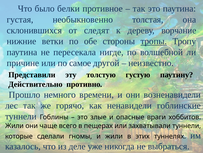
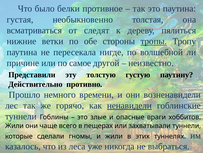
склонившихся: склонившихся -> всматриваться (34, 30)
ворчание: ворчание -> пялиться (179, 30)
ненавидели underline: none -> present (129, 105)
деле: деле -> леса (77, 146)
